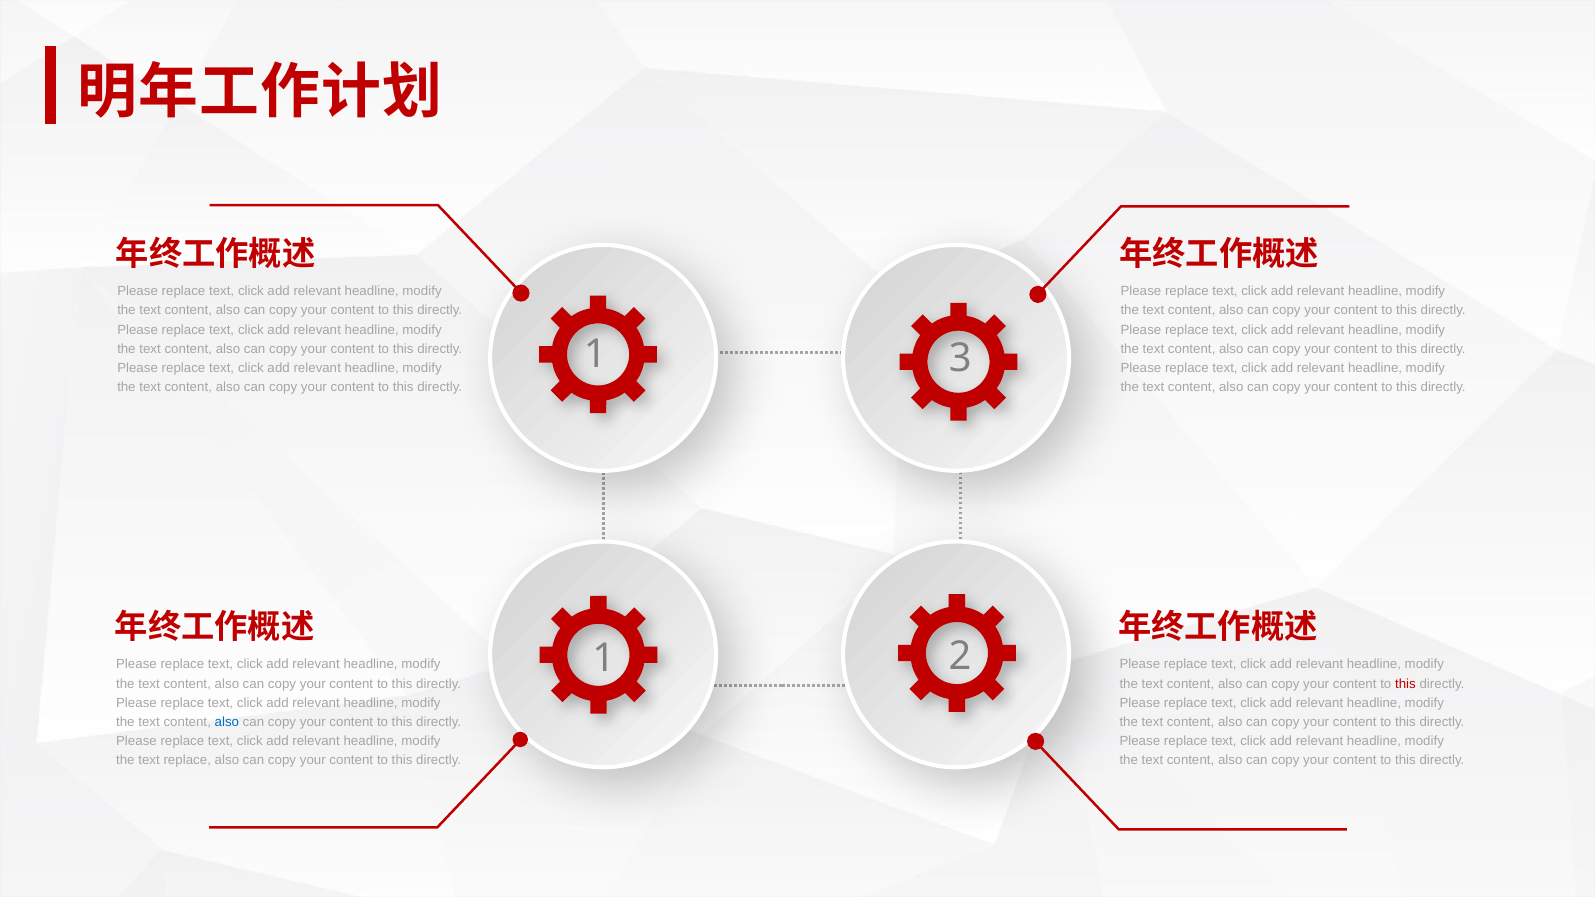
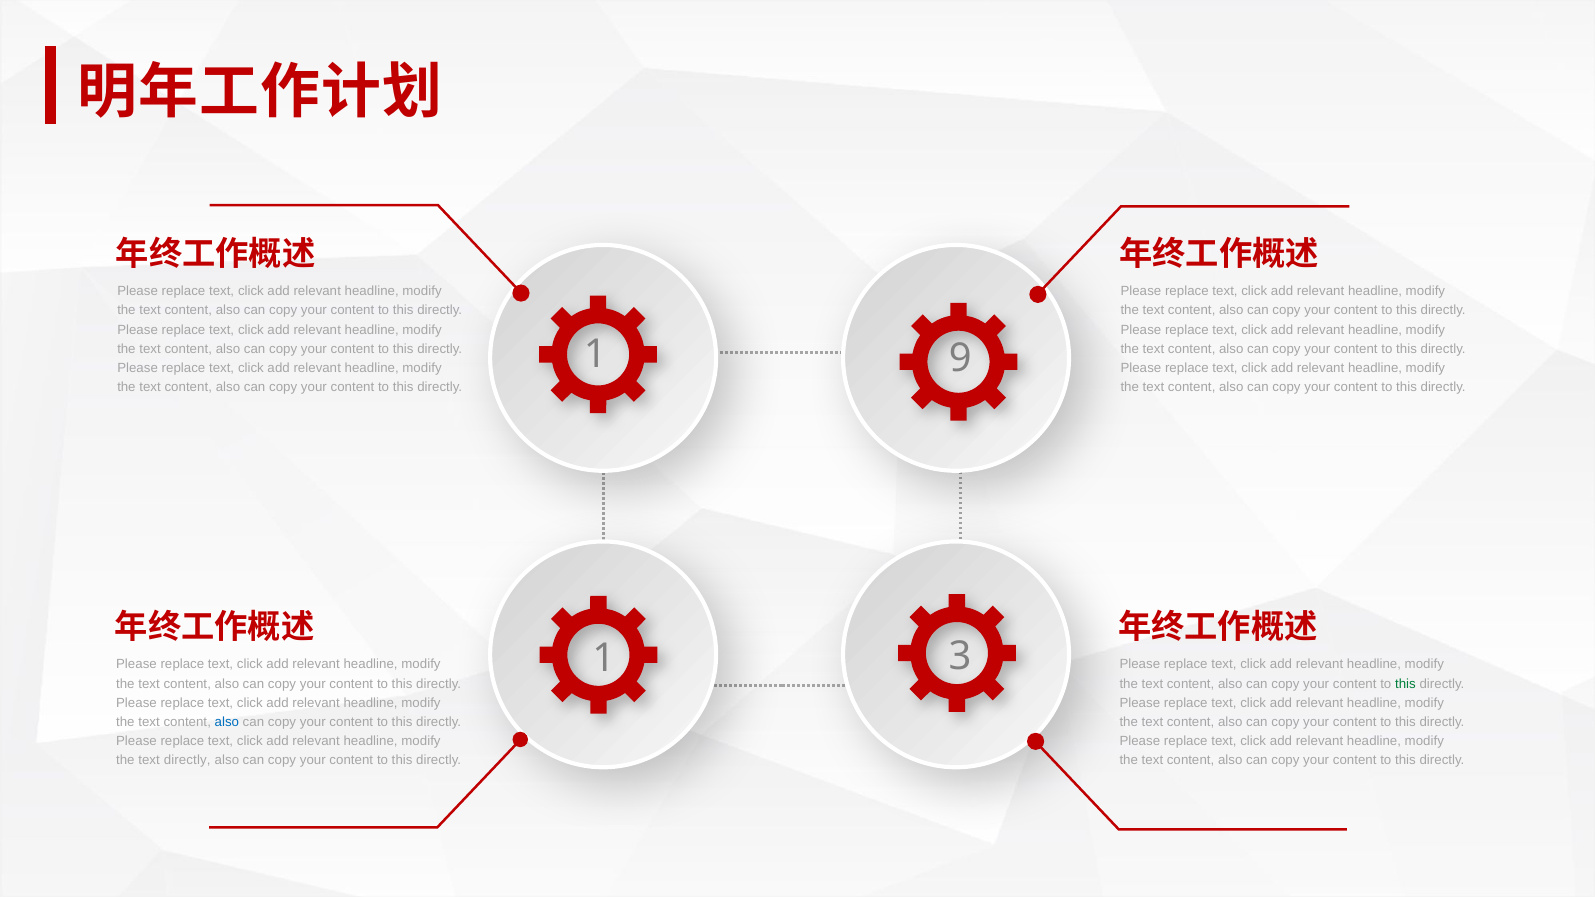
3: 3 -> 9 (960, 358)
2: 2 -> 3 (960, 657)
this colour: red -> green (1405, 684)
text replace: replace -> directly (187, 760)
